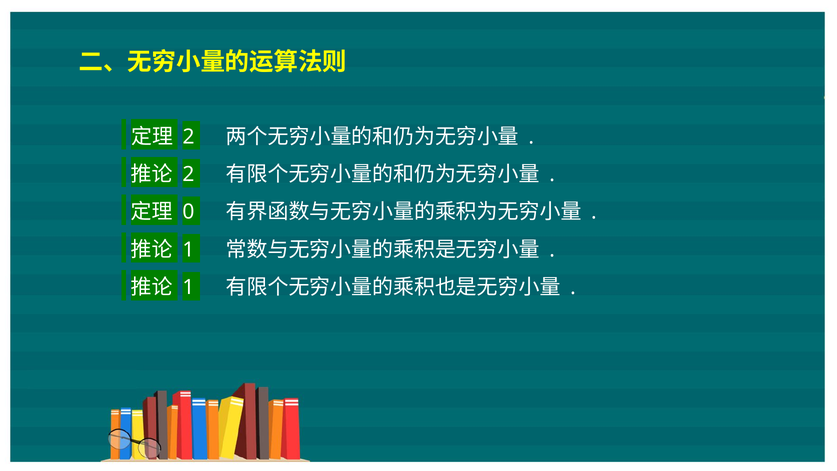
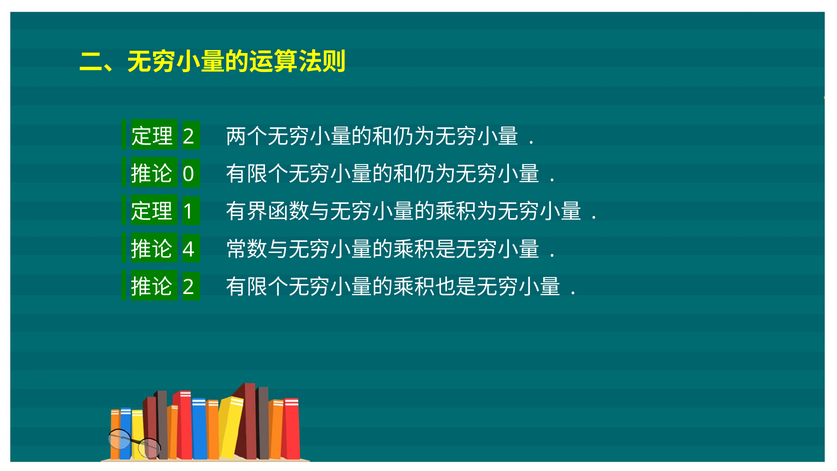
2: 2 -> 0 (188, 174)
0: 0 -> 1 (188, 212)
1: 1 -> 4 (188, 250)
1: 1 -> 2 (188, 287)
